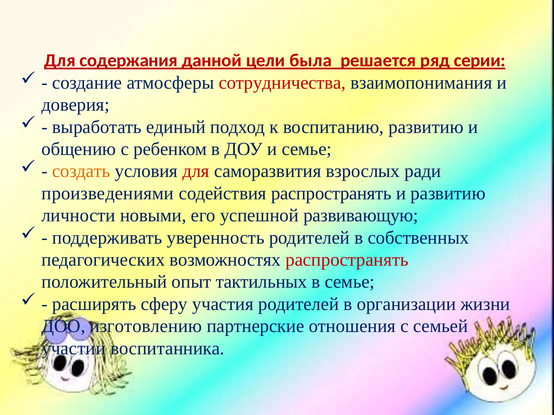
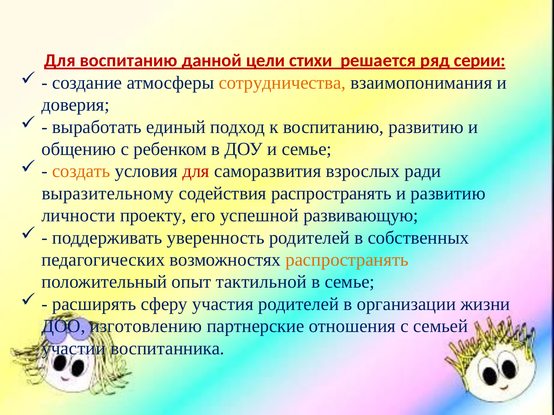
Для содержания: содержания -> воспитанию (129, 61)
была: была -> стихи (311, 61)
сотрудничества colour: red -> orange (282, 83)
произведениями: произведениями -> выразительному (108, 194)
новыми: новыми -> проекту (153, 216)
распространять colour: red -> orange (347, 260)
тактильных: тактильных -> тактильной (261, 282)
